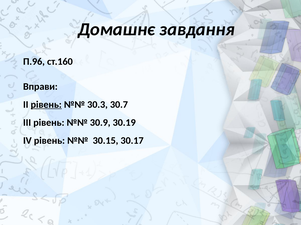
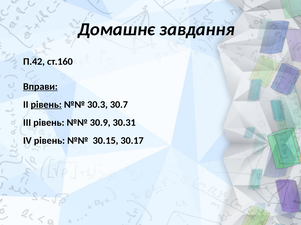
П.96: П.96 -> П.42 (34, 62)
Вправи underline: none -> present (40, 87)
30.19: 30.19 -> 30.31 (124, 123)
